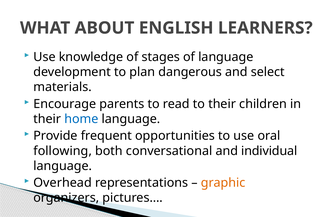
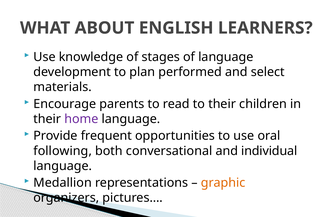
dangerous: dangerous -> performed (190, 72)
home colour: blue -> purple (81, 119)
Overhead: Overhead -> Medallion (63, 183)
